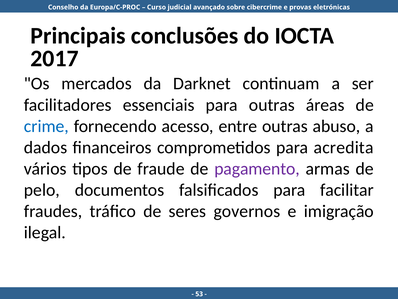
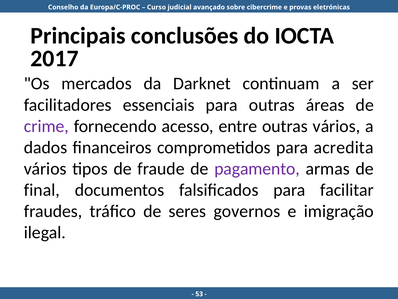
crime colour: blue -> purple (46, 126)
outras abuso: abuso -> vários (336, 126)
pelo: pelo -> final (42, 190)
